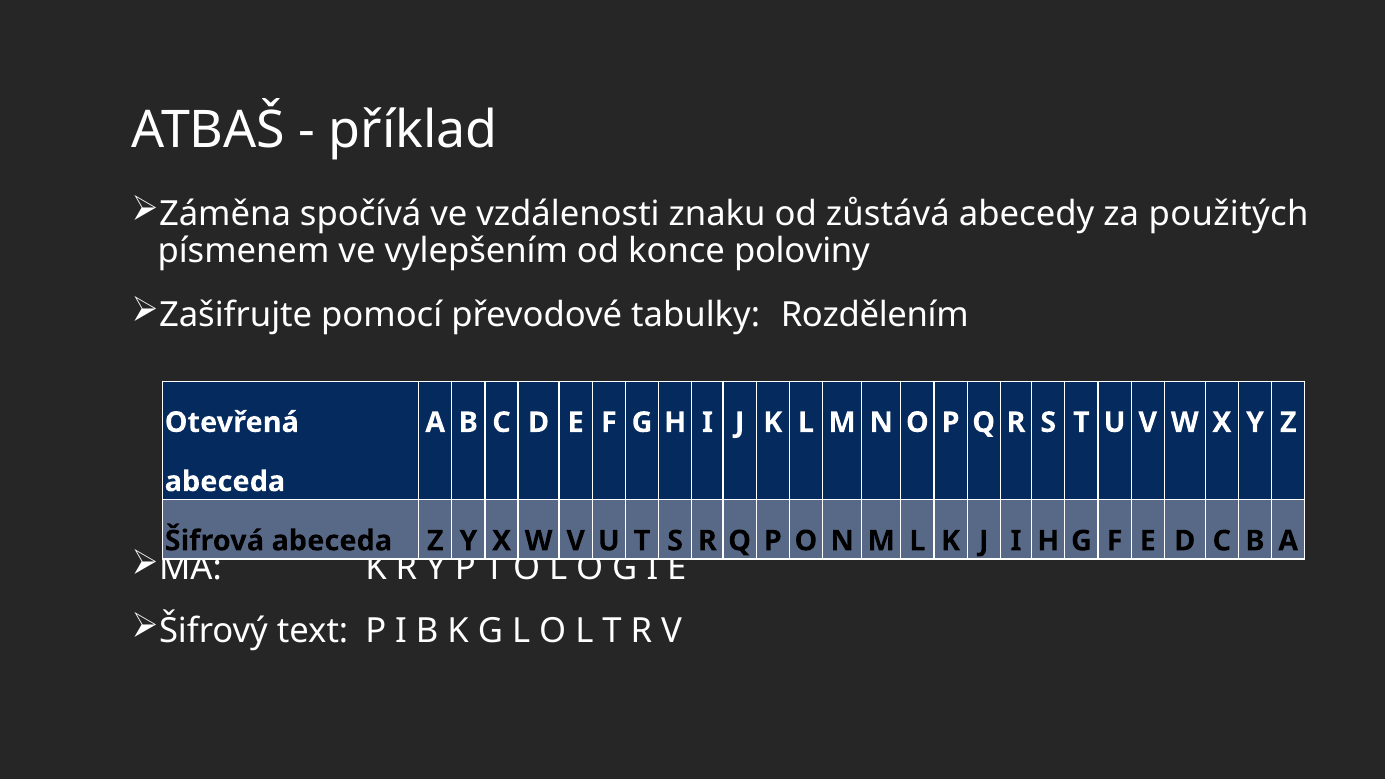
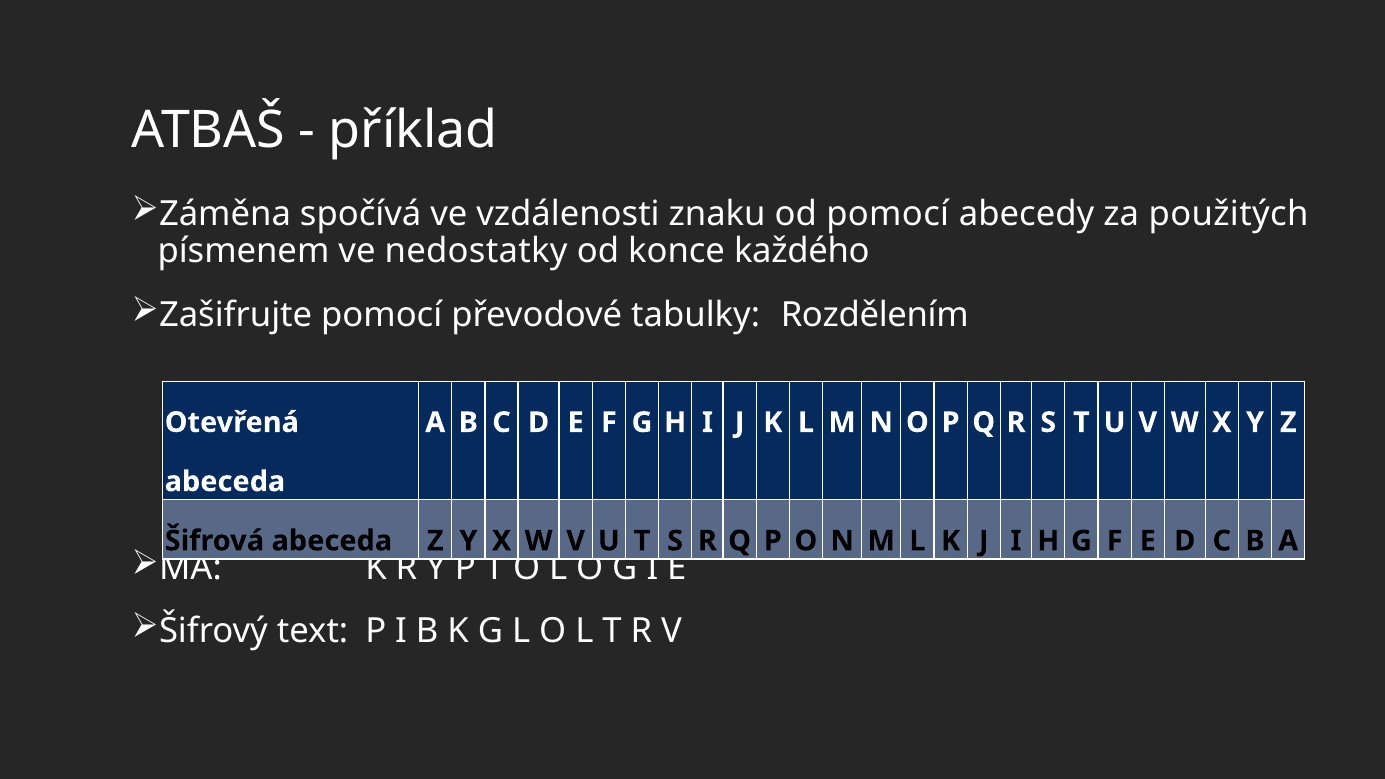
od zůstává: zůstává -> pomocí (888, 214)
vylepšením: vylepšením -> nedostatky (476, 252)
poloviny: poloviny -> každého (802, 252)
